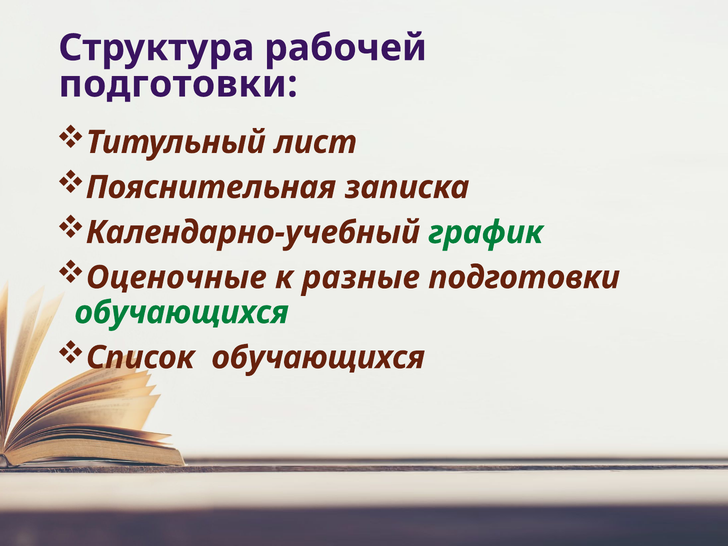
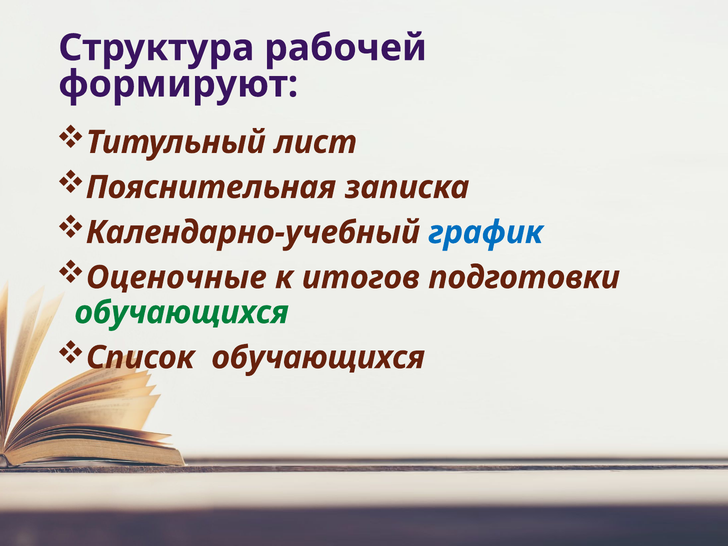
подготовки: подготовки -> формируют (178, 84)
график colour: green -> blue (486, 232)
разные: разные -> итогов (361, 278)
